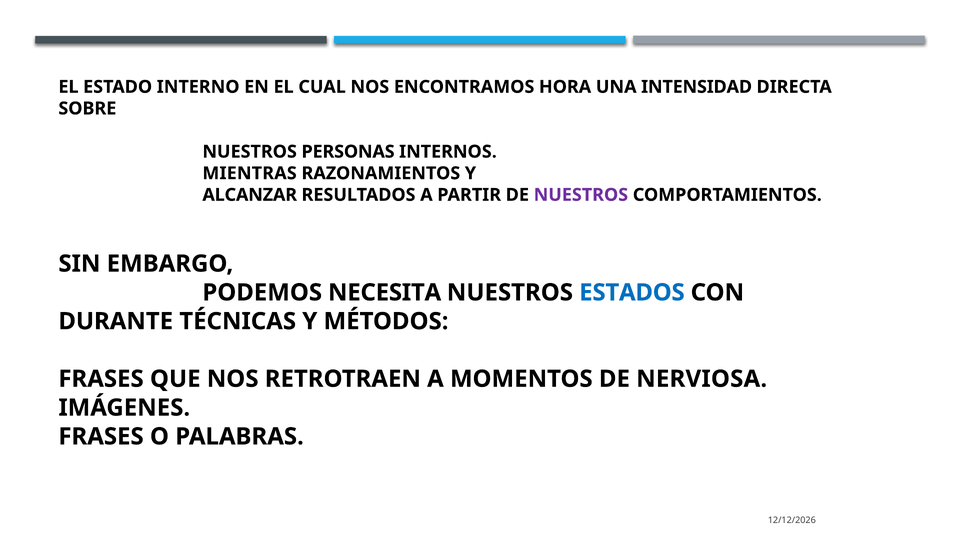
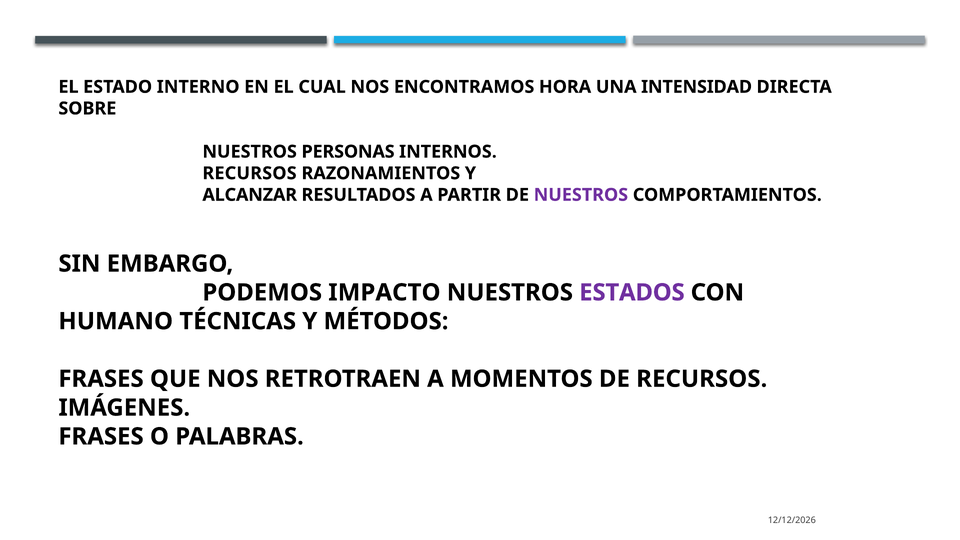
MIENTRAS: MIENTRAS -> RECURSOS (250, 173)
NECESITA: NECESITA -> IMPACTO (384, 293)
ESTADOS colour: blue -> purple (632, 293)
DURANTE: DURANTE -> HUMANO (116, 321)
DE NERVIOSA: NERVIOSA -> RECURSOS (702, 379)
